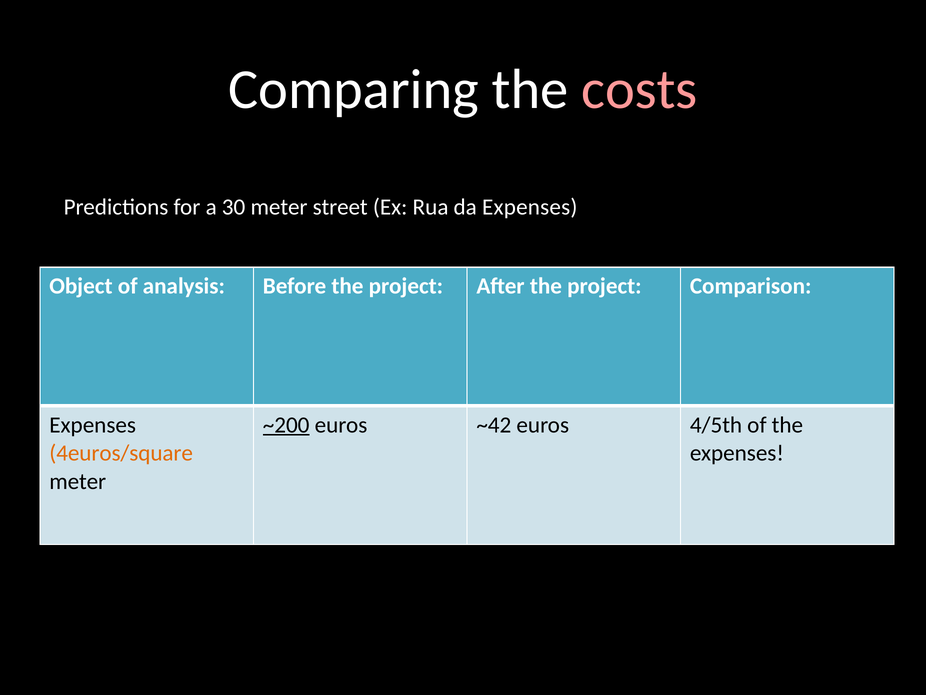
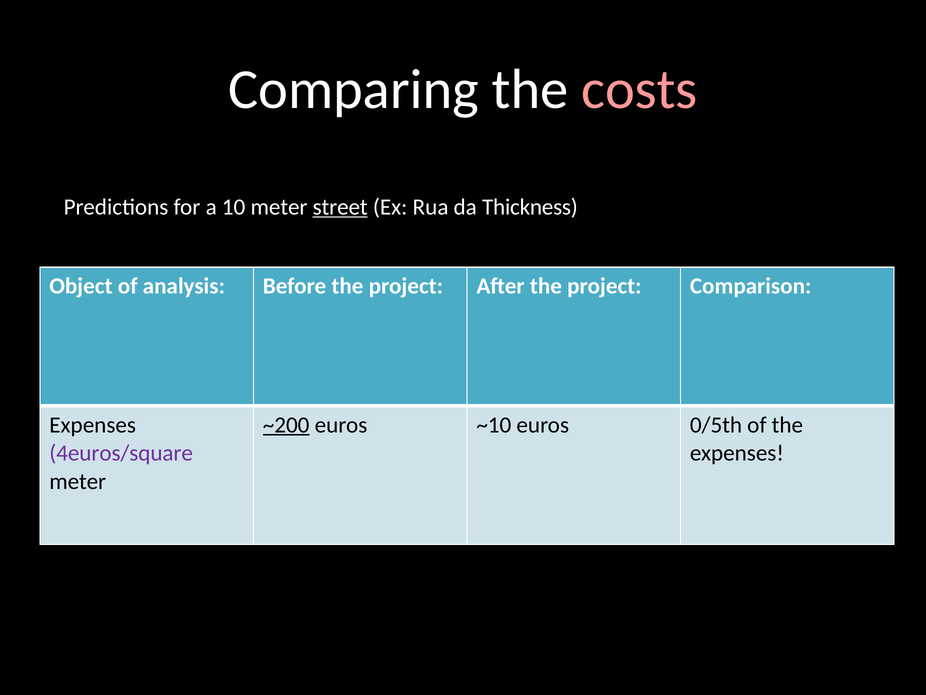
30: 30 -> 10 (234, 207)
street underline: none -> present (340, 207)
da Expenses: Expenses -> Thickness (530, 207)
~42: ~42 -> ~10 (494, 425)
4/5th: 4/5th -> 0/5th (716, 425)
4euros/square colour: orange -> purple (121, 453)
